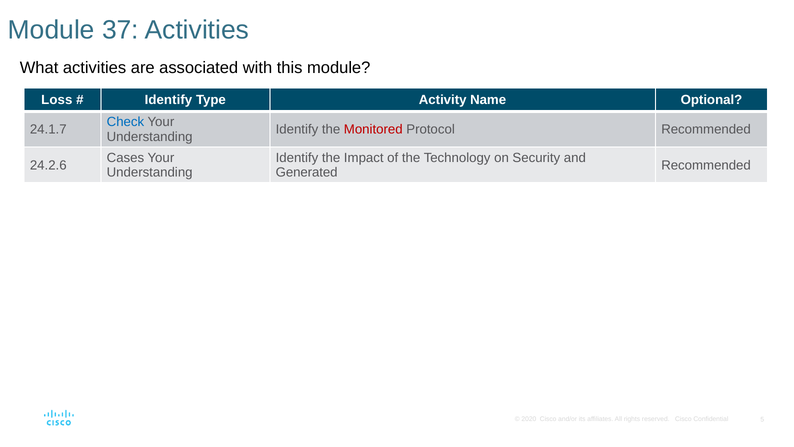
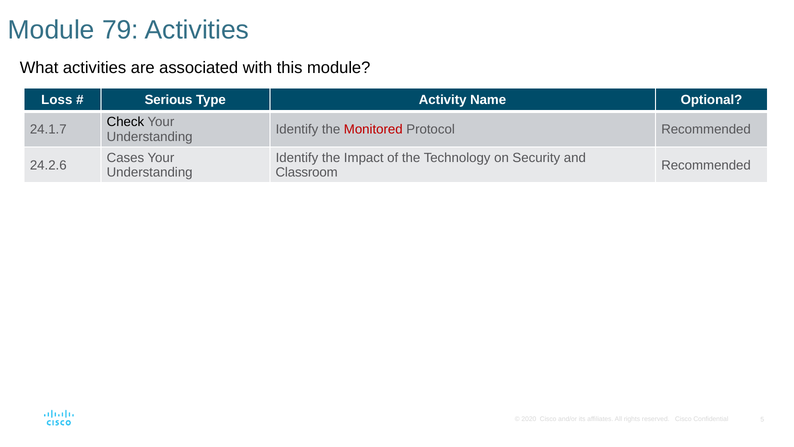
37: 37 -> 79 (120, 30)
Identify: Identify -> Serious (169, 100)
Check colour: blue -> black (125, 122)
Generated: Generated -> Classroom (307, 172)
